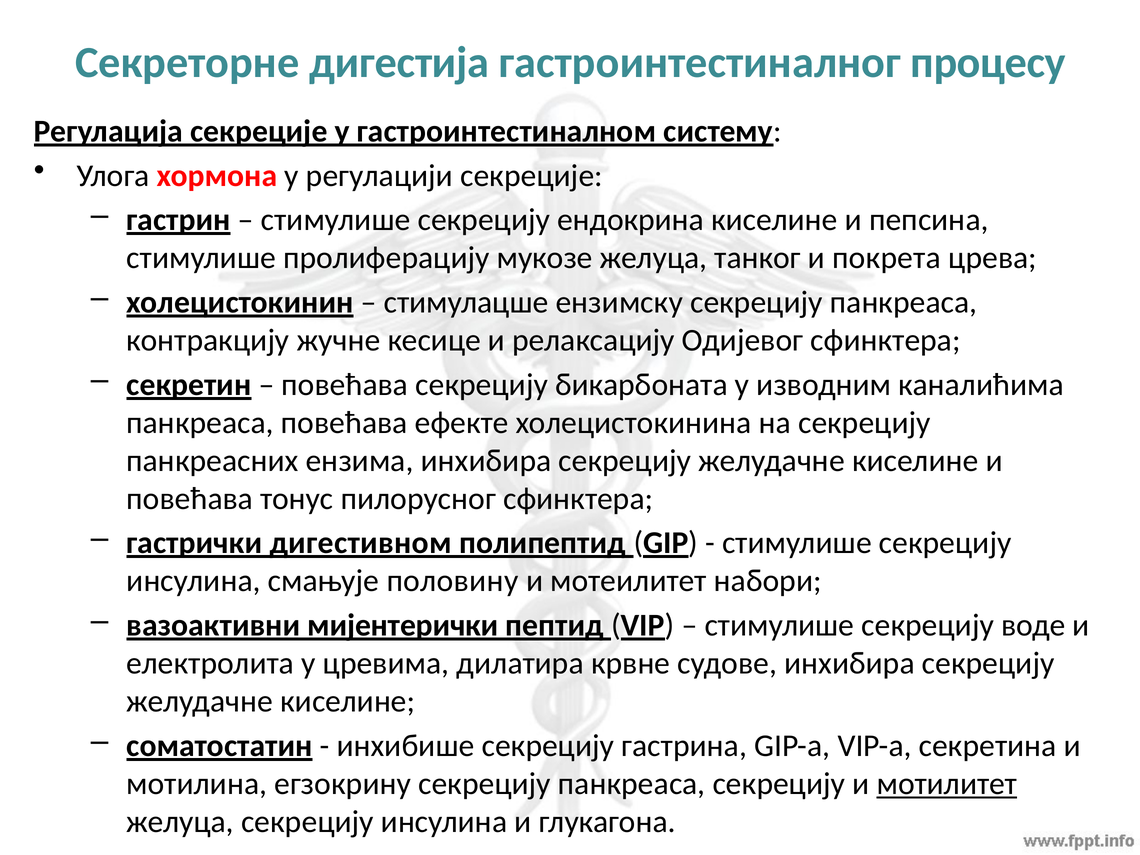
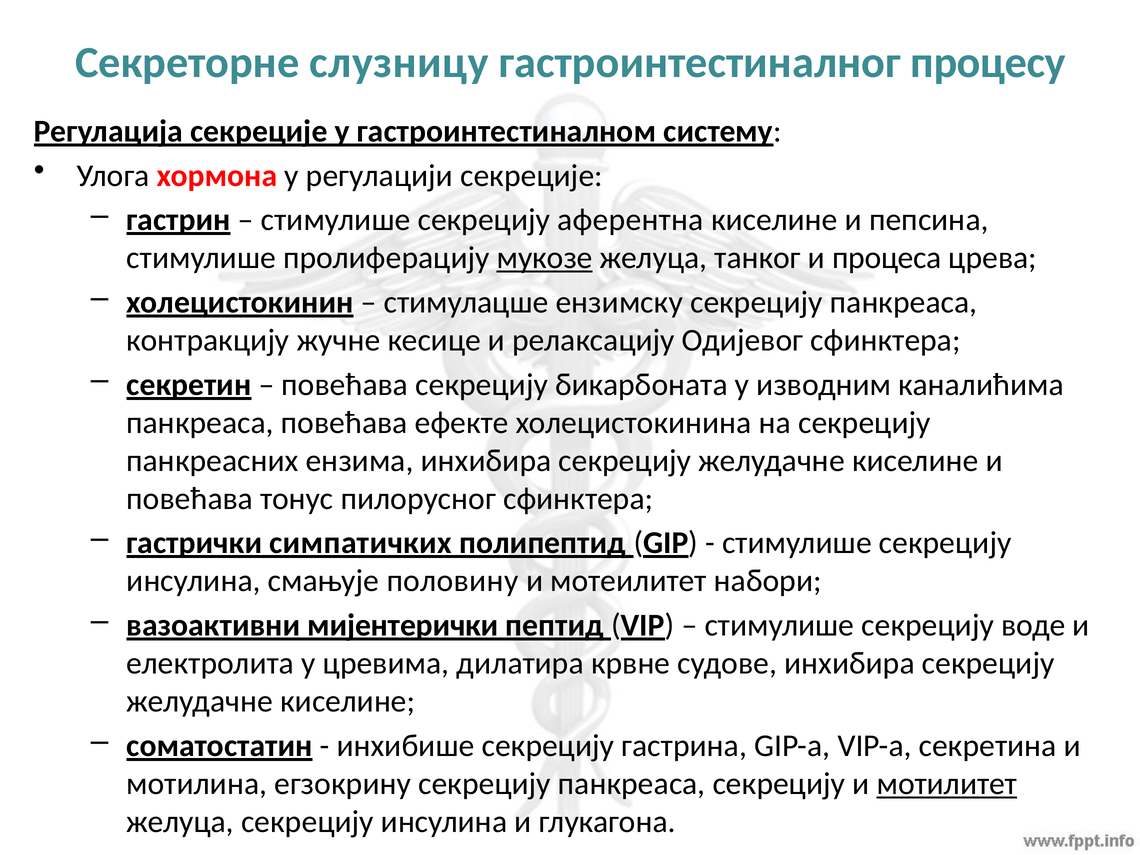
дигестија: дигестија -> слузницу (399, 62)
ендокрина: ендокрина -> аферентна (630, 220)
мукозе underline: none -> present (545, 258)
покрета: покрета -> процеса (887, 258)
дигестивном: дигестивном -> симпатичких (361, 543)
